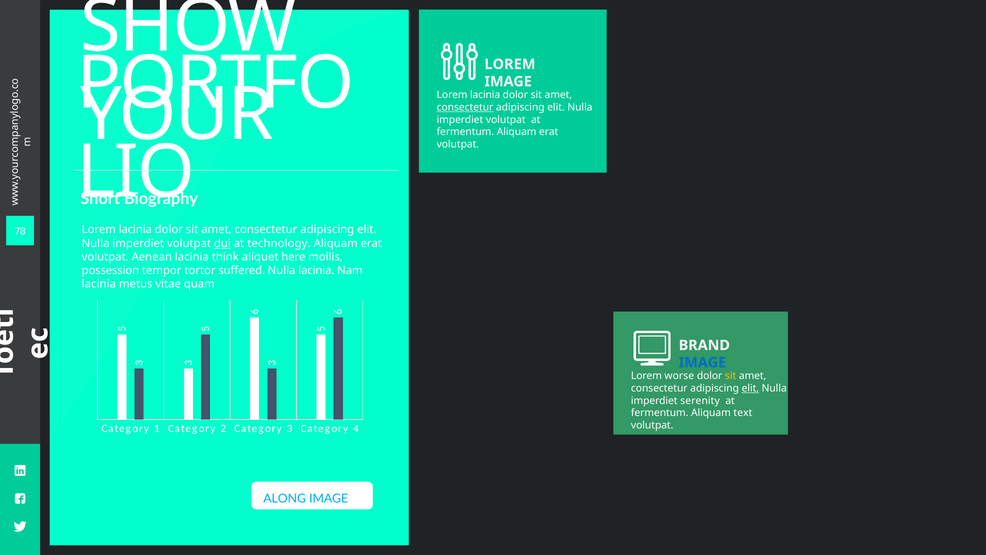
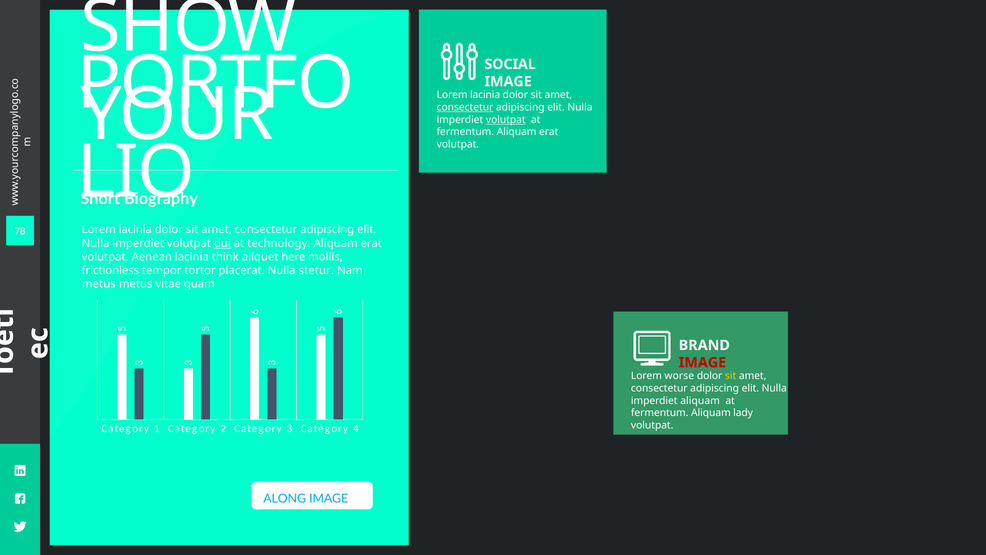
LOREM: LOREM -> SOCIAL (510, 64)
volutpat underline: none -> present (506, 120)
possession: possession -> frictionless (110, 270)
suffered: suffered -> placerat (242, 270)
Nulla lacinia: lacinia -> stetur (316, 270)
lacinia: lacinia -> metus (99, 284)
IMAGE colour: blue -> red (702, 362)
elit underline: present -> none (750, 388)
imperdiet serenity: serenity -> aliquam (700, 400)
text: text -> lady (743, 413)
